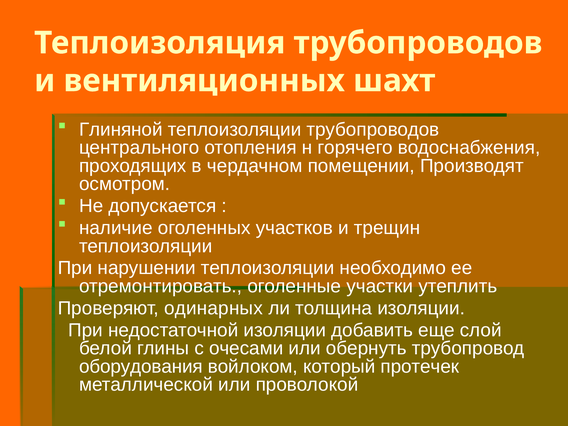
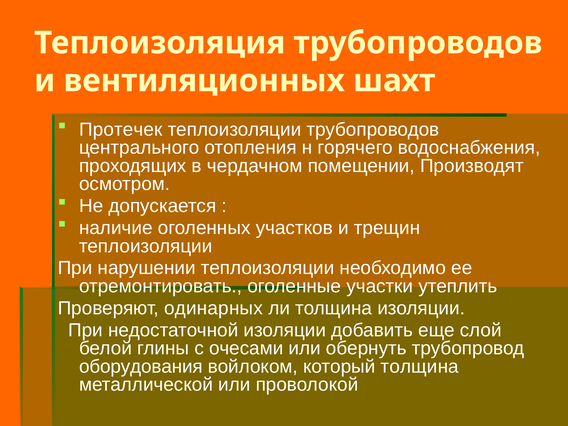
Глиняной: Глиняной -> Протечек (121, 129)
который протечек: протечек -> толщина (420, 367)
